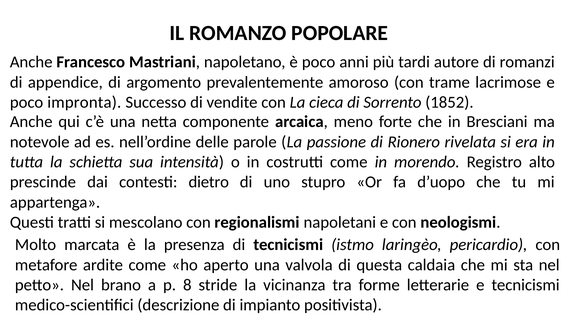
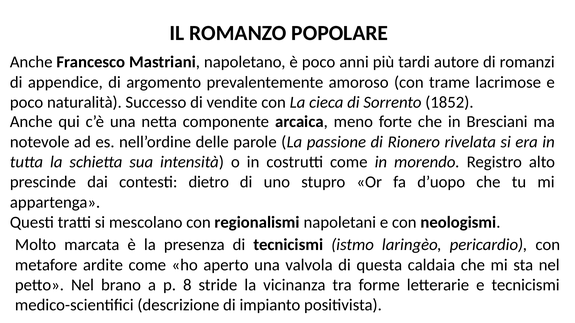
impronta: impronta -> naturalità (84, 102)
